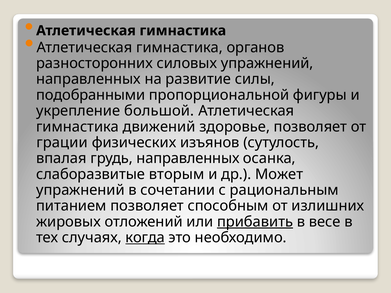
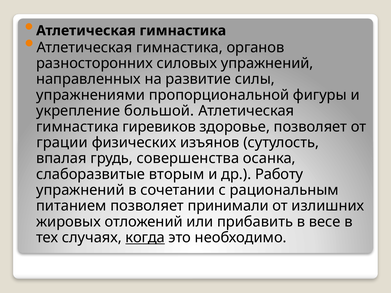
подобранными: подобранными -> упражнениями (91, 95)
движений: движений -> гиревиков (159, 127)
грудь направленных: направленных -> совершенства (188, 158)
Может: Может -> Работу (279, 174)
способным: способным -> принимали (228, 206)
прибавить underline: present -> none (255, 222)
